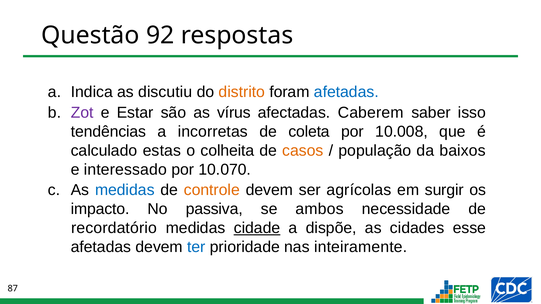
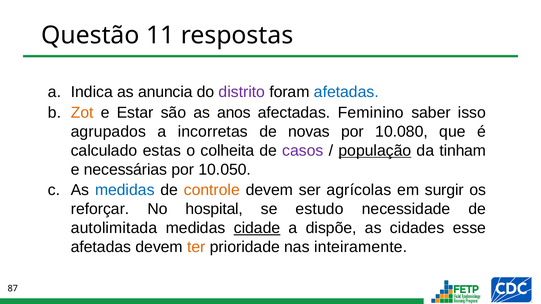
92: 92 -> 11 (160, 36)
discutiu: discutiu -> anuncia (165, 92)
distrito colour: orange -> purple (242, 92)
Zot colour: purple -> orange (82, 113)
vírus: vírus -> anos (234, 113)
Caberem: Caberem -> Feminino (371, 113)
tendências: tendências -> agrupados (108, 132)
coleta: coleta -> novas (309, 132)
10.008: 10.008 -> 10.080 (402, 132)
casos colour: orange -> purple (303, 151)
população underline: none -> present (375, 151)
baixos: baixos -> tinham (463, 151)
interessado: interessado -> necessárias (126, 170)
10.070: 10.070 -> 10.050 (225, 170)
impacto: impacto -> reforçar (100, 209)
passiva: passiva -> hospital (214, 209)
ambos: ambos -> estudo (320, 209)
recordatório: recordatório -> autolimitada (114, 228)
ter colour: blue -> orange (196, 247)
